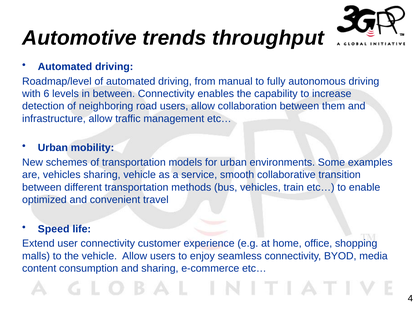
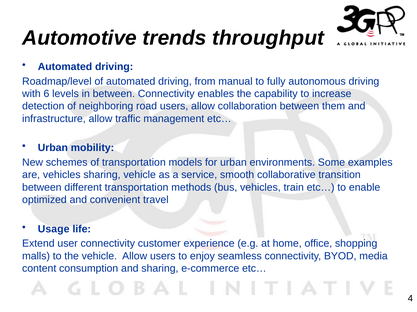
Speed: Speed -> Usage (54, 229)
